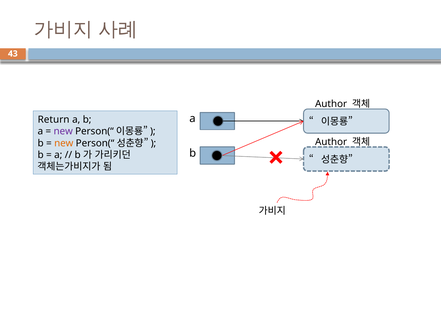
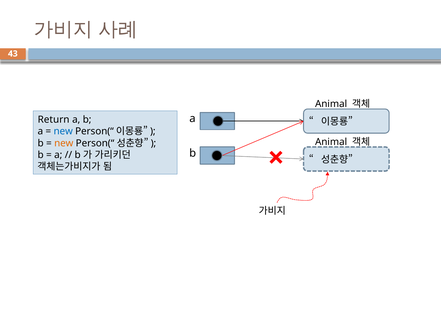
Author: Author -> Animal (331, 104)
new colour: purple -> blue (63, 131)
Author: Author -> Animal (331, 142)
